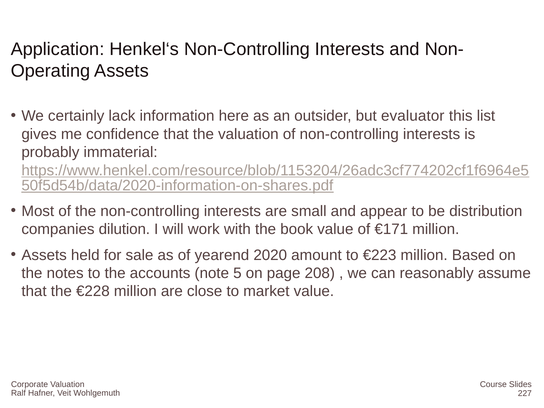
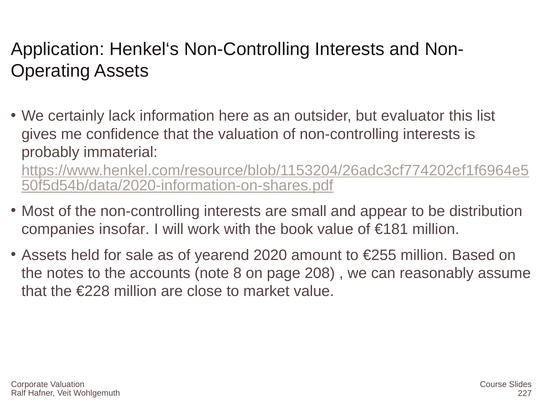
dilution: dilution -> insofar (124, 229)
€171: €171 -> €181 (391, 229)
€223: €223 -> €255 (380, 255)
5: 5 -> 8 (237, 273)
